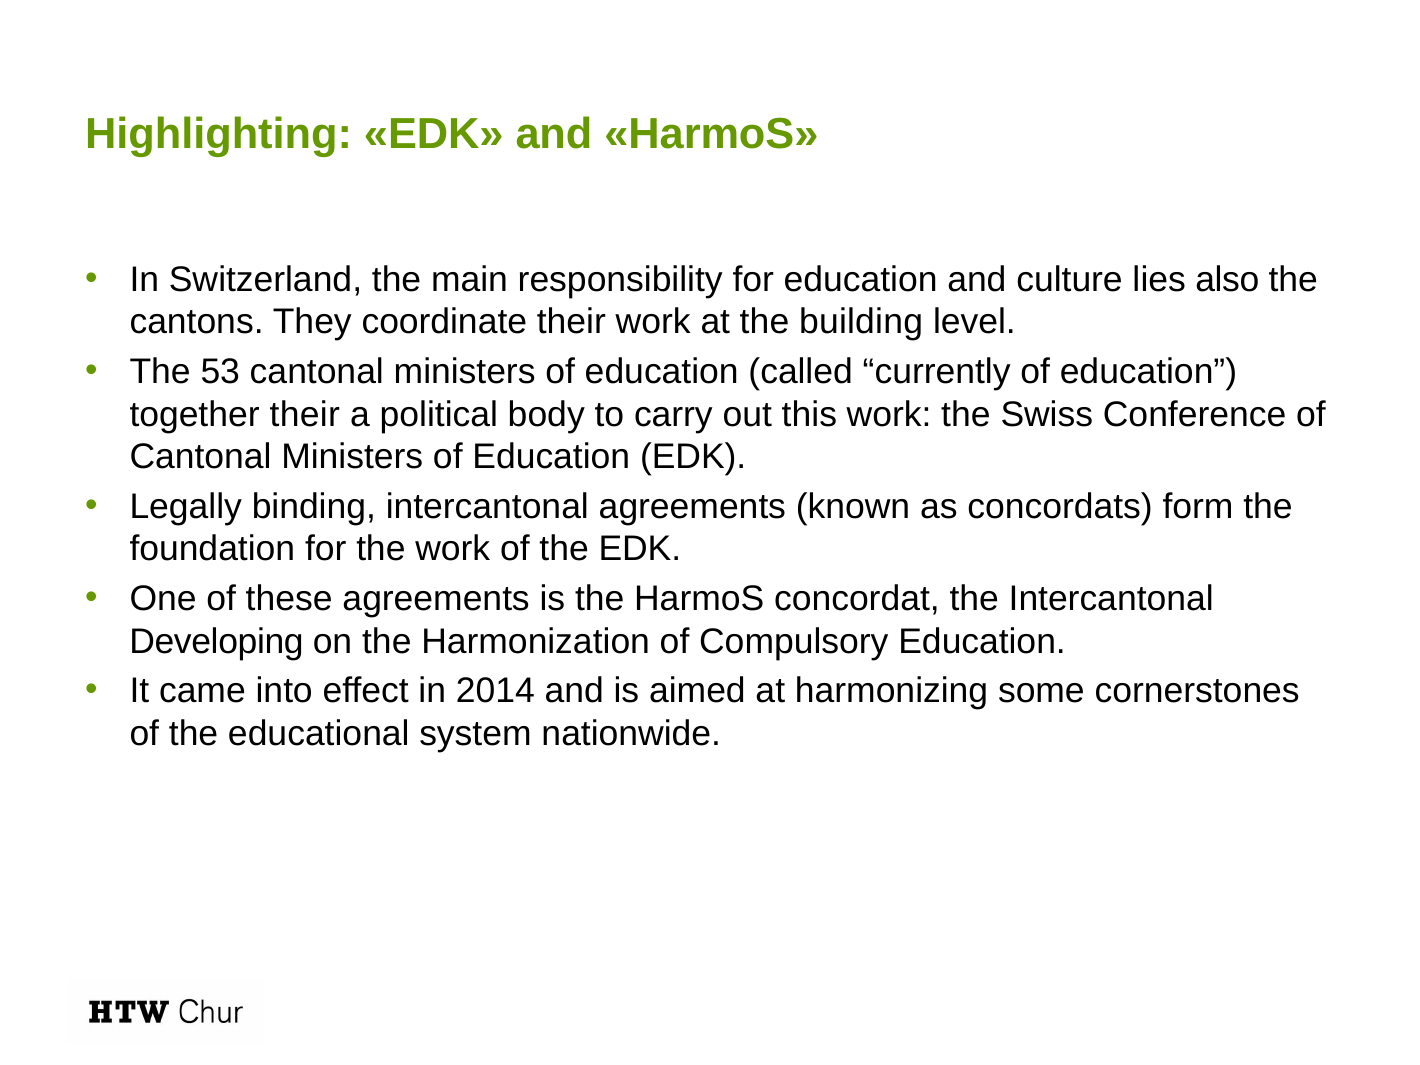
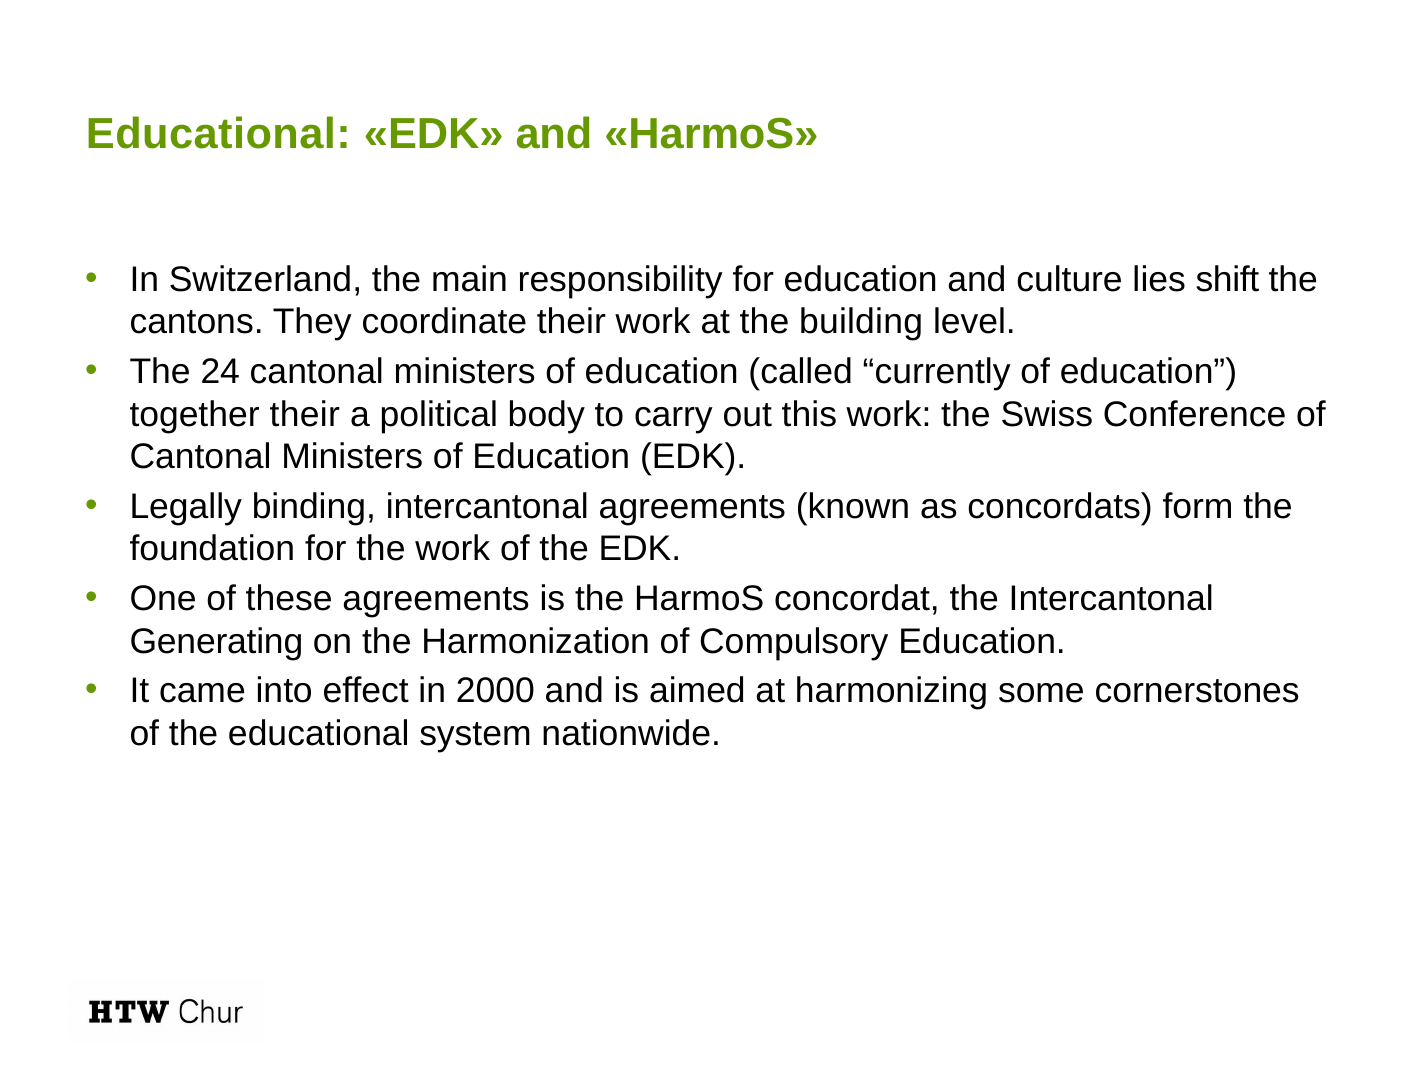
Highlighting: Highlighting -> Educational (218, 134)
also: also -> shift (1227, 279)
53: 53 -> 24 (220, 372)
Developing: Developing -> Generating (216, 641)
2014: 2014 -> 2000 (495, 691)
